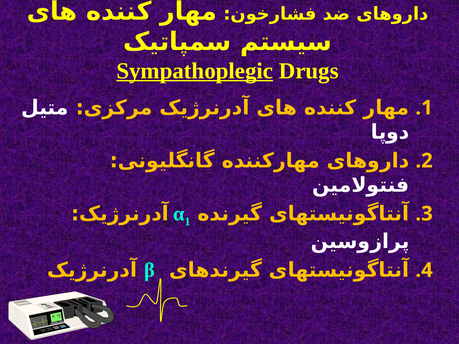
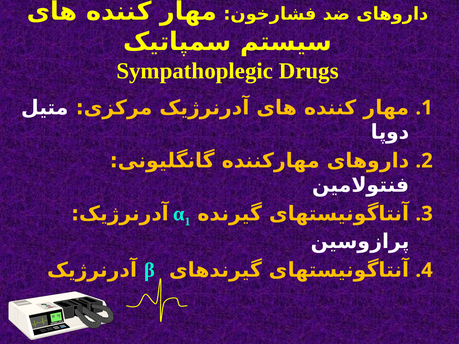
Sympathoplegic underline: present -> none (195, 71)
